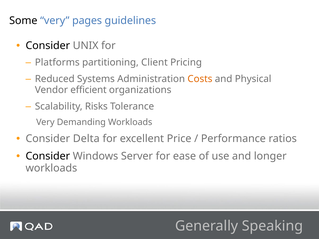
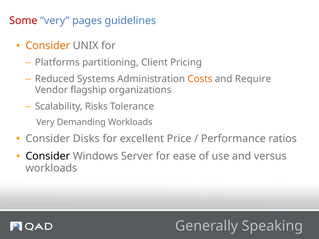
Some colour: black -> red (23, 21)
Consider colour: black -> orange (48, 46)
Physical: Physical -> Require (253, 79)
efficient: efficient -> flagship (88, 90)
Delta: Delta -> Disks (86, 139)
longer: longer -> versus (270, 156)
